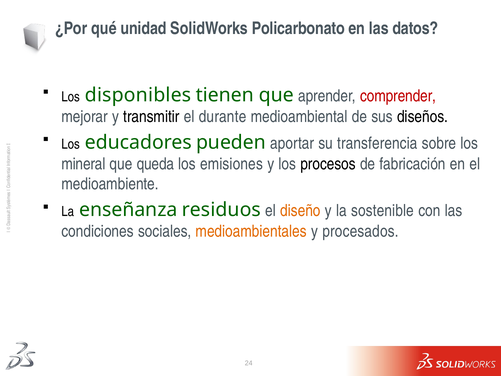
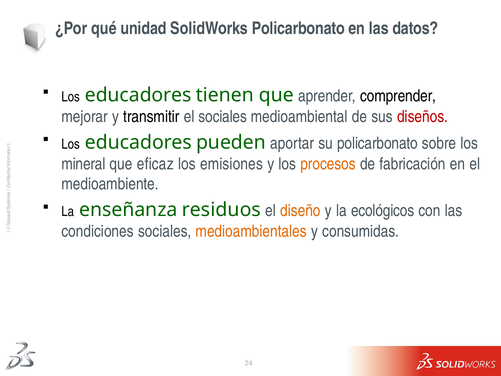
disponibles: disponibles -> educadores (138, 95)
comprender colour: red -> black (398, 96)
el durante: durante -> sociales (223, 116)
diseños colour: black -> red (423, 116)
su transferencia: transferencia -> policarbonato (377, 143)
queda: queda -> eficaz (155, 164)
procesos colour: black -> orange (328, 164)
sostenible: sostenible -> ecológicos (383, 211)
procesados: procesados -> consumidas (361, 231)
